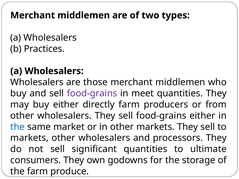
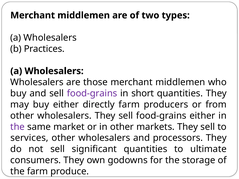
meet: meet -> short (143, 93)
the colour: blue -> purple (17, 127)
markets: markets -> services (29, 138)
